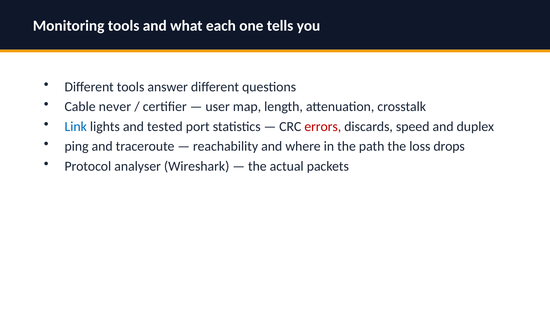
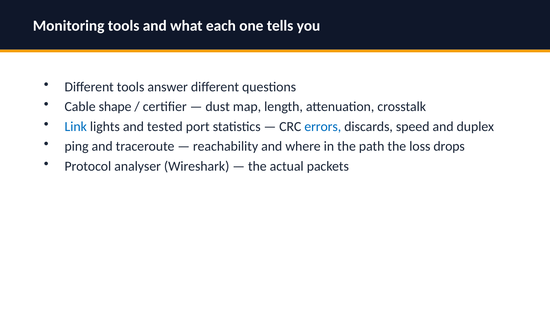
never: never -> shape (115, 106)
user: user -> dust (218, 106)
errors colour: red -> blue (323, 126)
